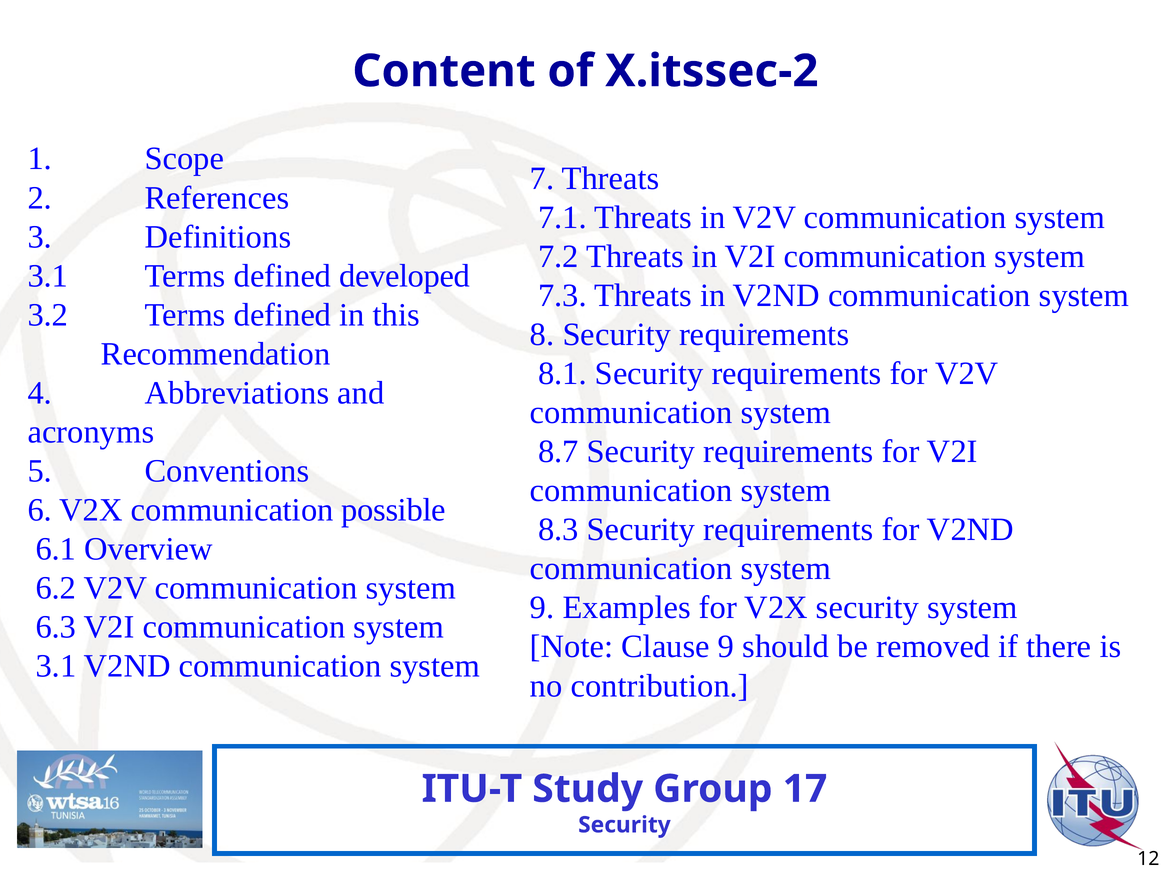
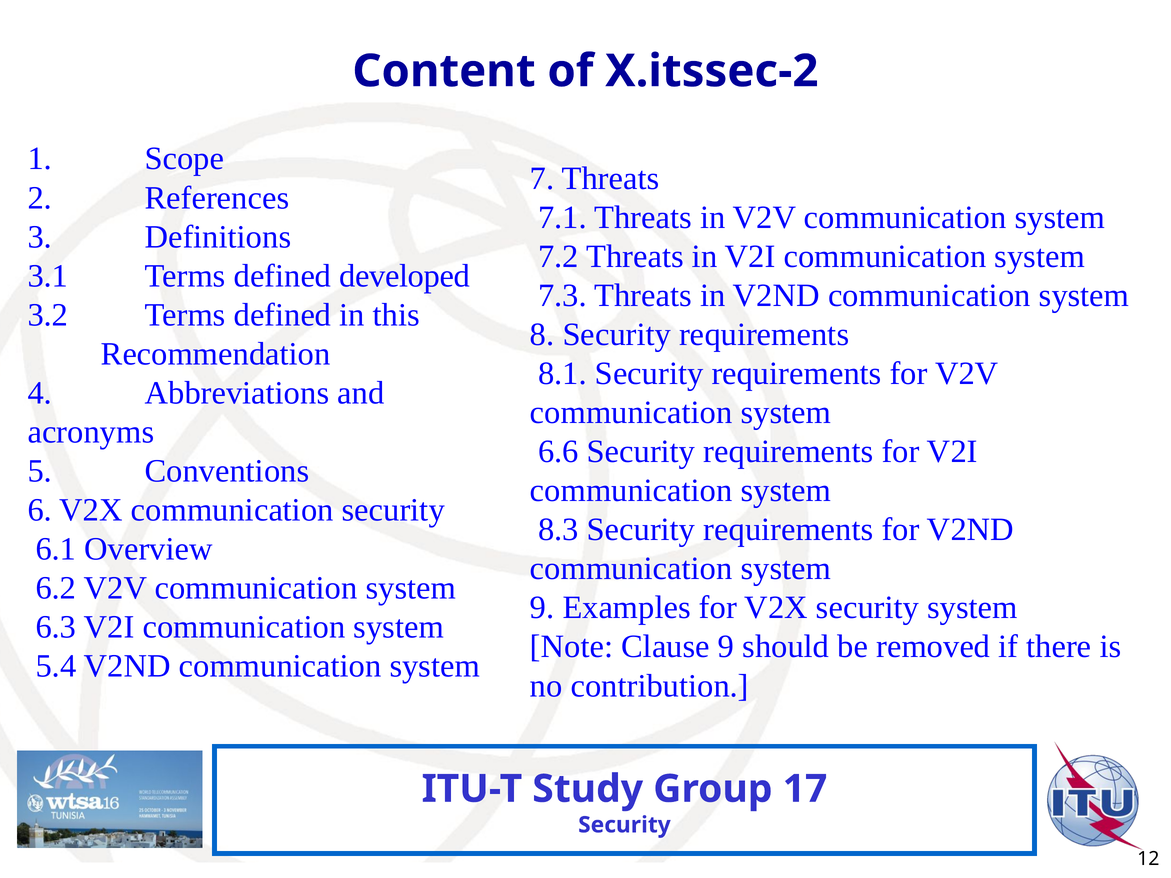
8.7: 8.7 -> 6.6 (558, 452)
communication possible: possible -> security (393, 510)
3.1: 3.1 -> 5.4 (56, 666)
